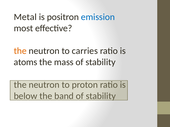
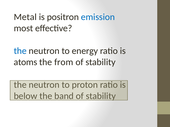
the colour: orange -> blue (20, 51)
carries: carries -> energy (85, 51)
mass: mass -> from (64, 62)
